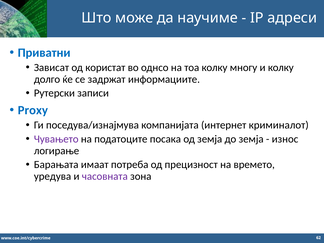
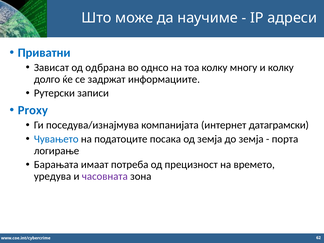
користат: користат -> одбрана (105, 68)
криминалот: криминалот -> датаграмски (279, 125)
Чувањето colour: purple -> blue (56, 139)
износ: износ -> порта (285, 139)
